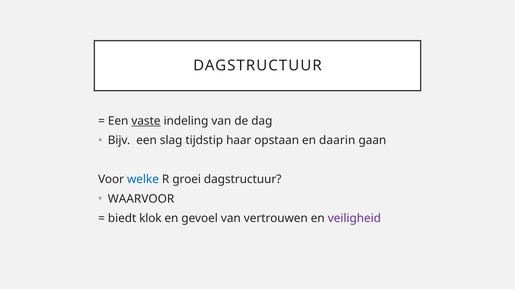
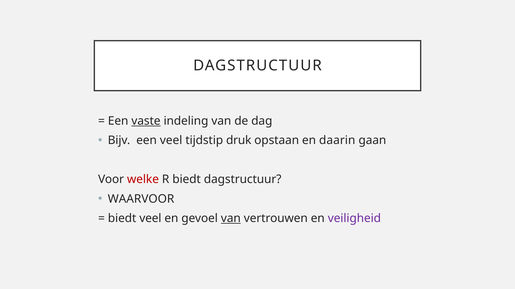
een slag: slag -> veel (171, 141)
haar: haar -> druk (239, 141)
welke colour: blue -> red (143, 180)
R groei: groei -> biedt (187, 180)
biedt klok: klok -> veel (150, 219)
van underline: none -> present (231, 219)
